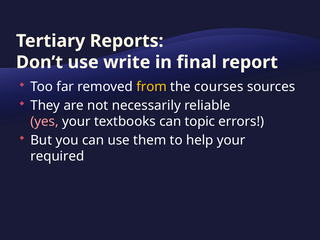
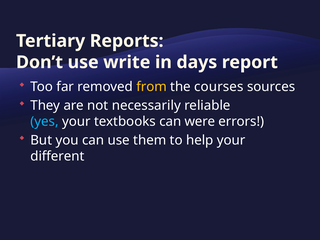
final: final -> days (197, 62)
yes colour: pink -> light blue (44, 121)
topic: topic -> were (200, 121)
required: required -> different (57, 156)
